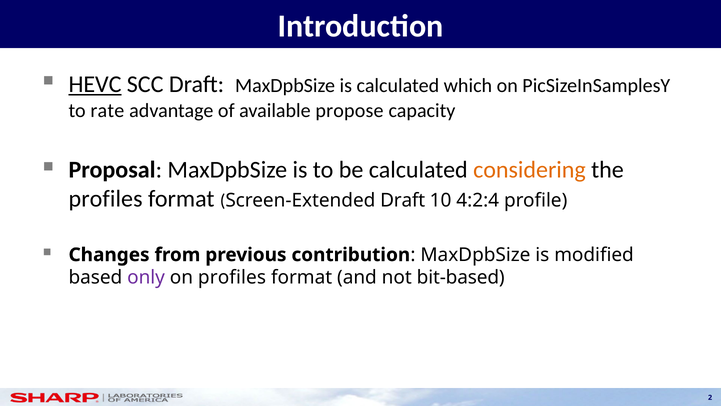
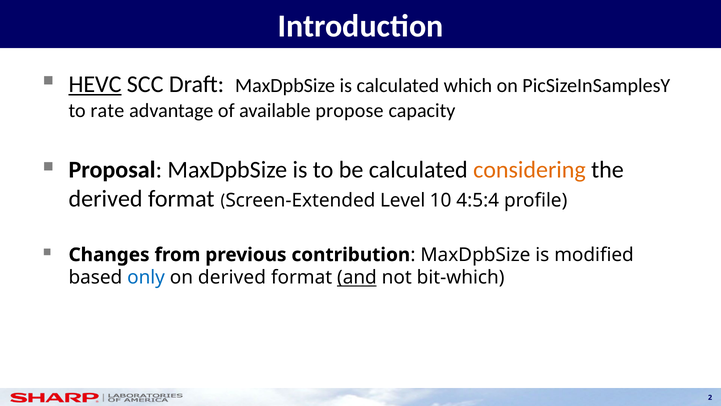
profiles: profiles -> derived (106, 199)
Screen-Extended Draft: Draft -> Level (403, 200)
4:2:4: 4:2:4 -> 4:5:4 (478, 200)
only colour: purple -> blue (146, 277)
on profiles: profiles -> derived (232, 277)
and underline: none -> present (357, 277)
bit-based: bit-based -> bit-which (461, 277)
